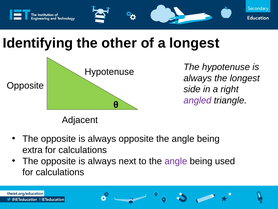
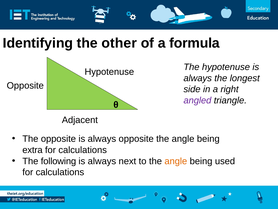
a longest: longest -> formula (195, 43)
opposite: opposite -> following (58, 161)
angle colour: purple -> orange (176, 161)
